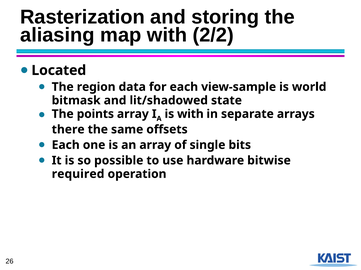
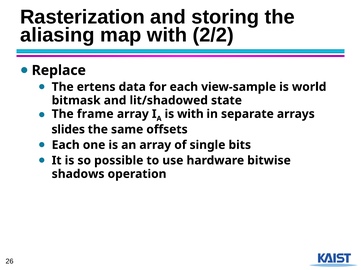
Located: Located -> Replace (59, 71)
region: region -> ertens (96, 87)
points: points -> frame (95, 114)
there: there -> slides (68, 130)
required: required -> shadows (78, 174)
